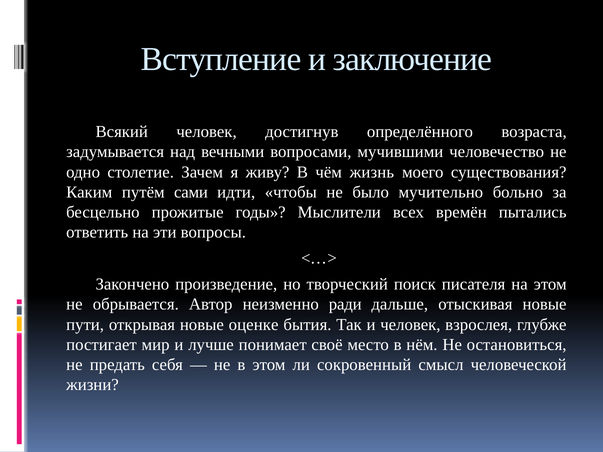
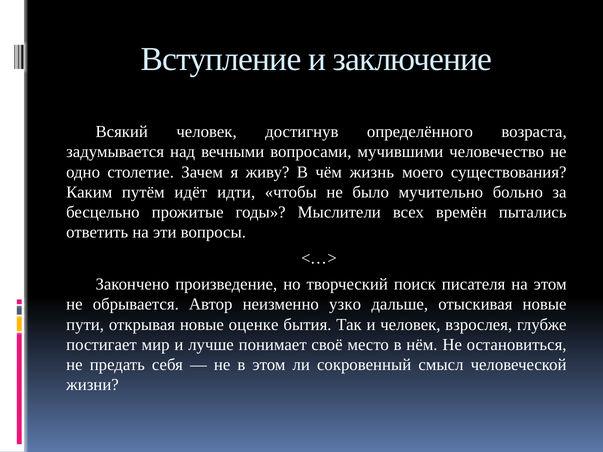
сами: сами -> идёт (191, 192)
ради: ради -> узко (345, 305)
